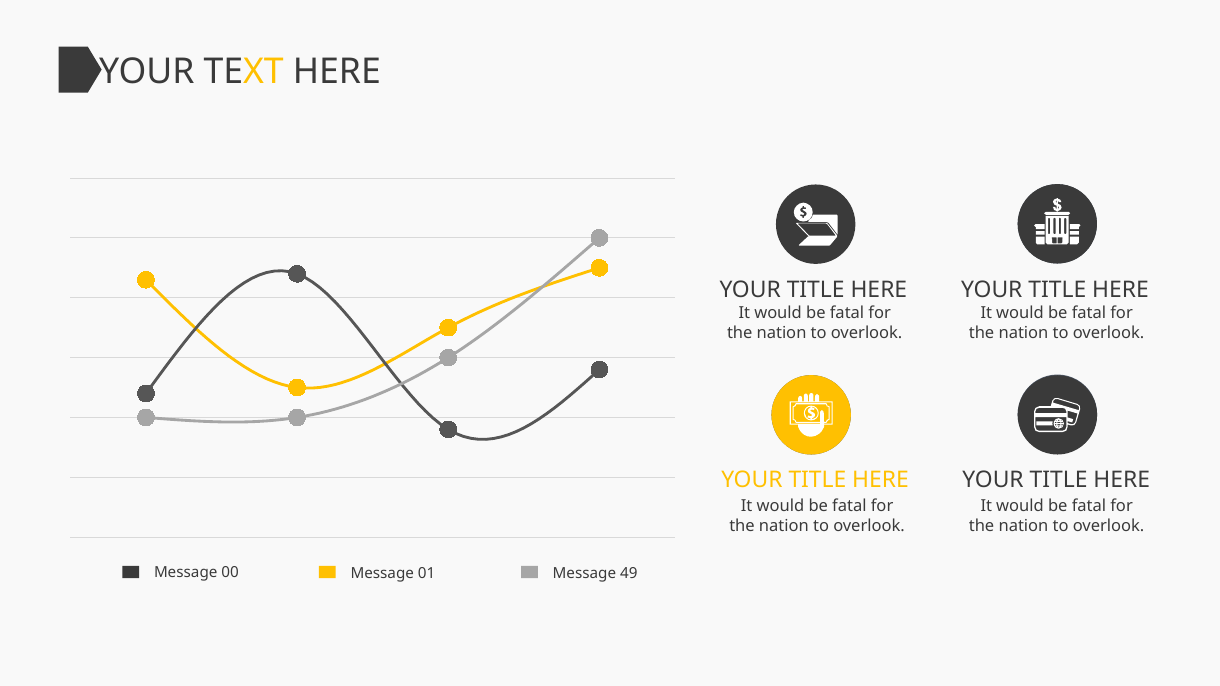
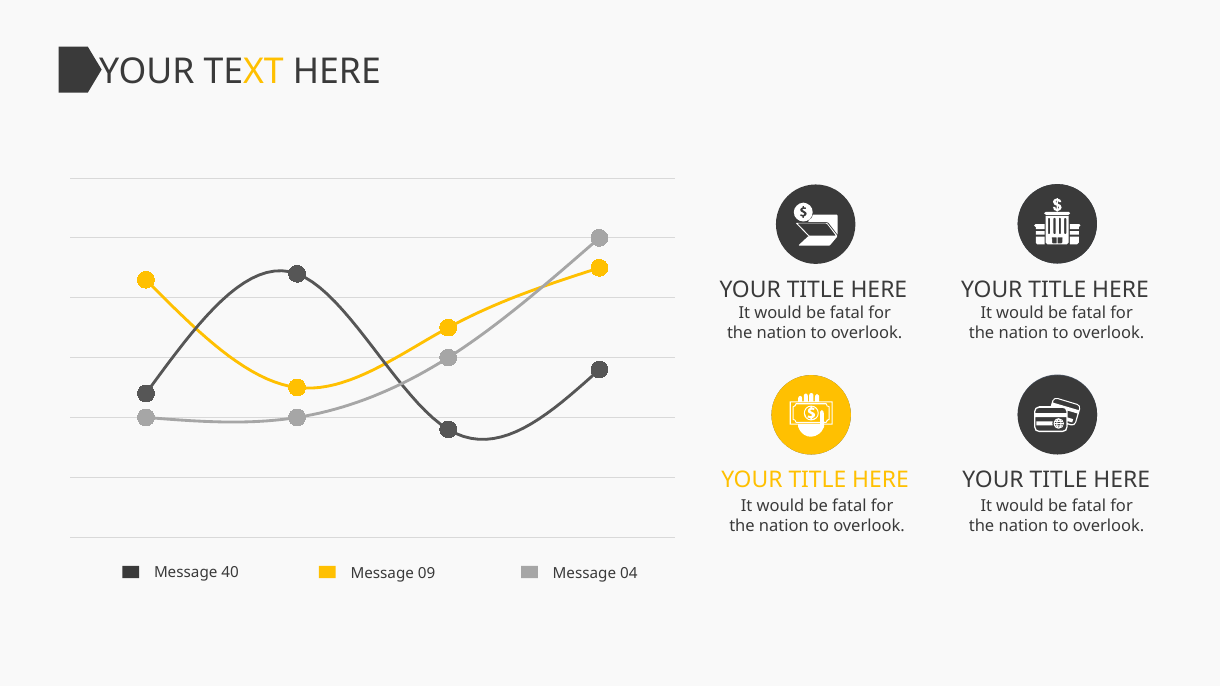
00: 00 -> 40 (230, 572)
01: 01 -> 09 (427, 574)
49: 49 -> 04 (629, 574)
